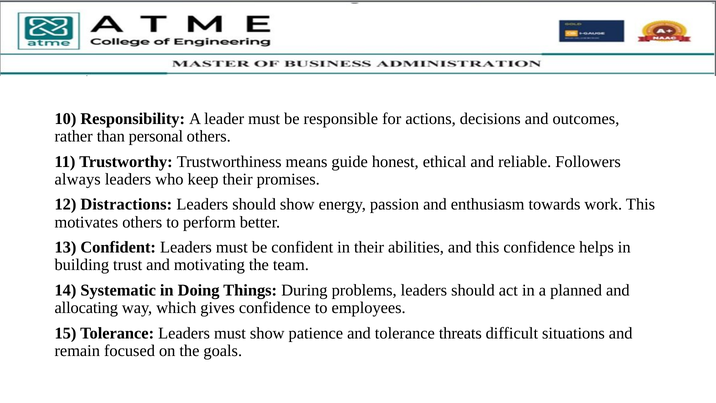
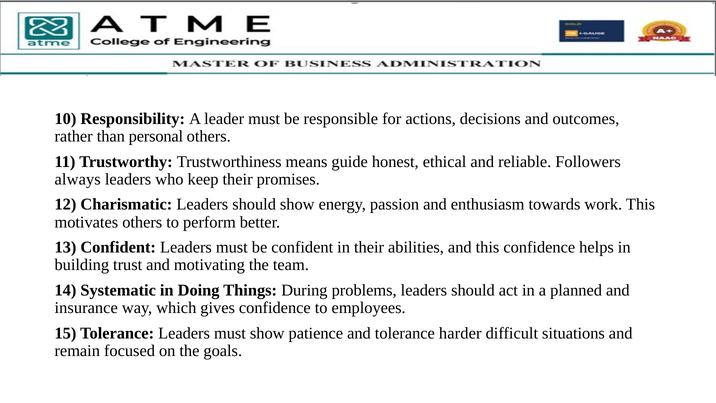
Distractions: Distractions -> Charismatic (126, 204)
allocating: allocating -> insurance (86, 308)
threats: threats -> harder (460, 333)
